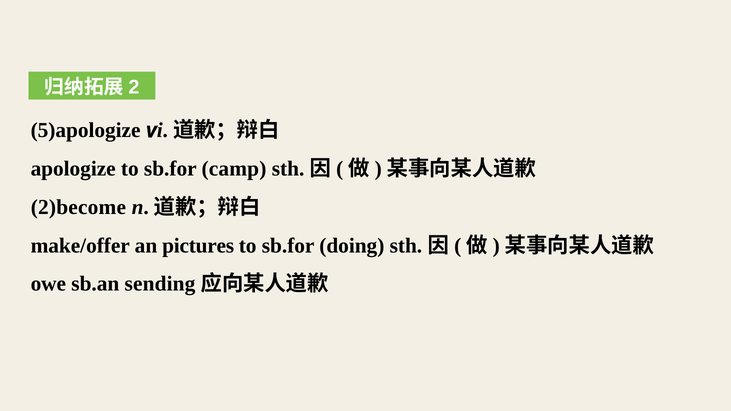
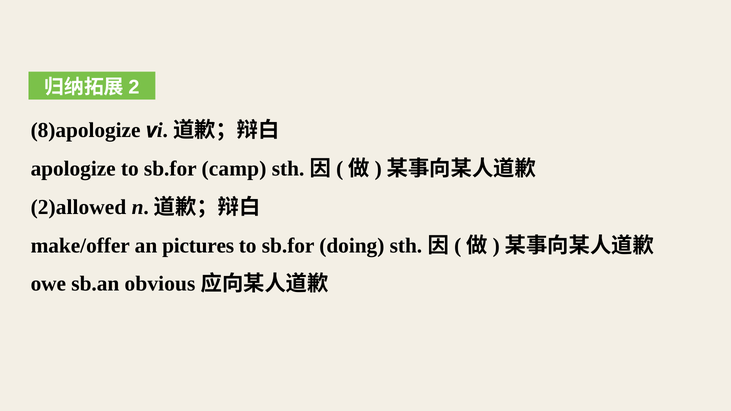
5)apologize: 5)apologize -> 8)apologize (86, 130)
2)become: 2)become -> 2)allowed (78, 207)
sending: sending -> obvious (160, 284)
